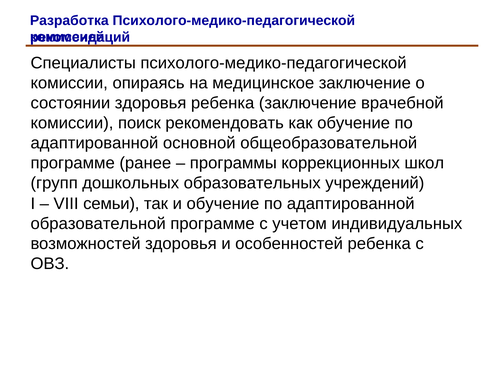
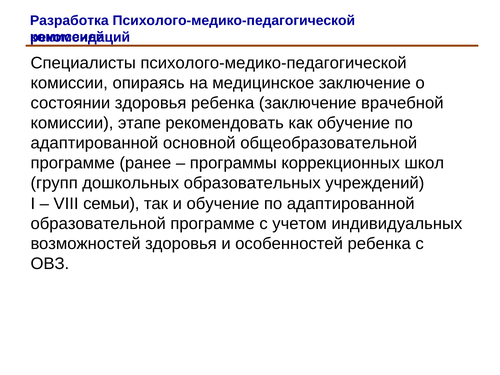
поиск: поиск -> этапе (139, 123)
